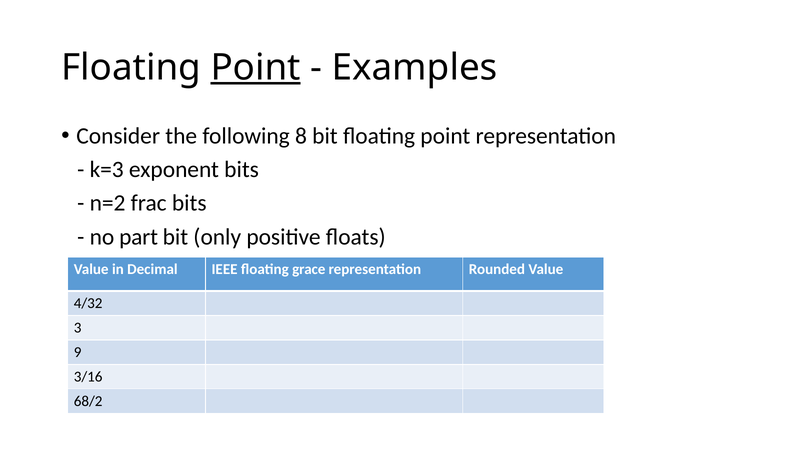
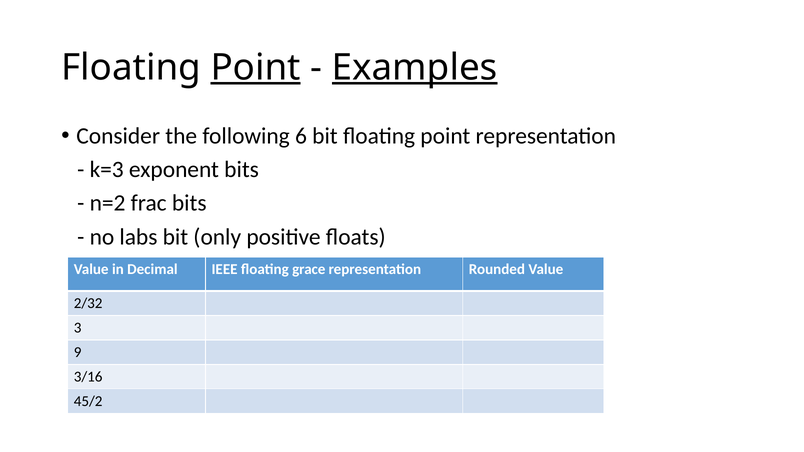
Examples underline: none -> present (415, 68)
8: 8 -> 6 (301, 136)
part: part -> labs (138, 237)
4/32: 4/32 -> 2/32 (88, 304)
68/2: 68/2 -> 45/2 (88, 402)
